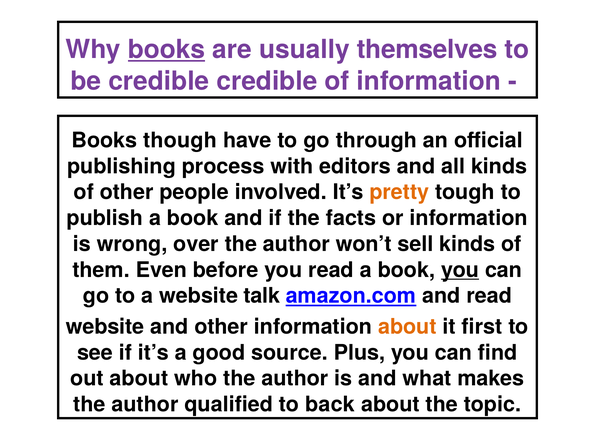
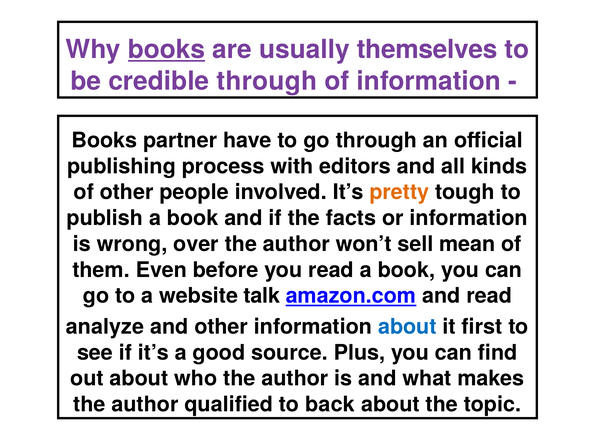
credible credible: credible -> through (267, 81)
though: though -> partner (180, 140)
sell kinds: kinds -> mean (467, 244)
you underline: present -> none (460, 269)
website: website -> analyze (105, 326)
about colour: orange -> blue (407, 326)
